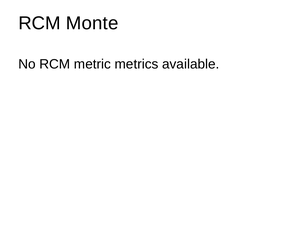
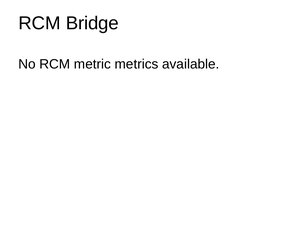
Monte: Monte -> Bridge (92, 23)
